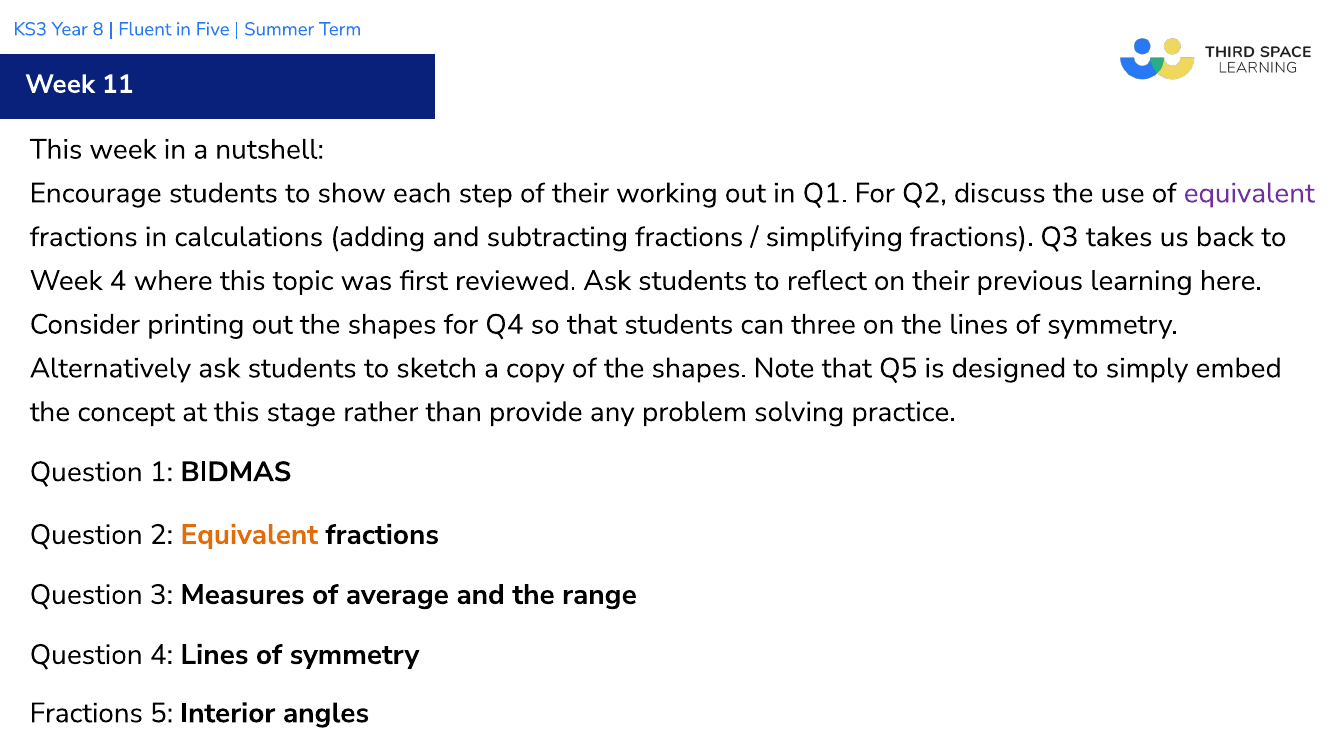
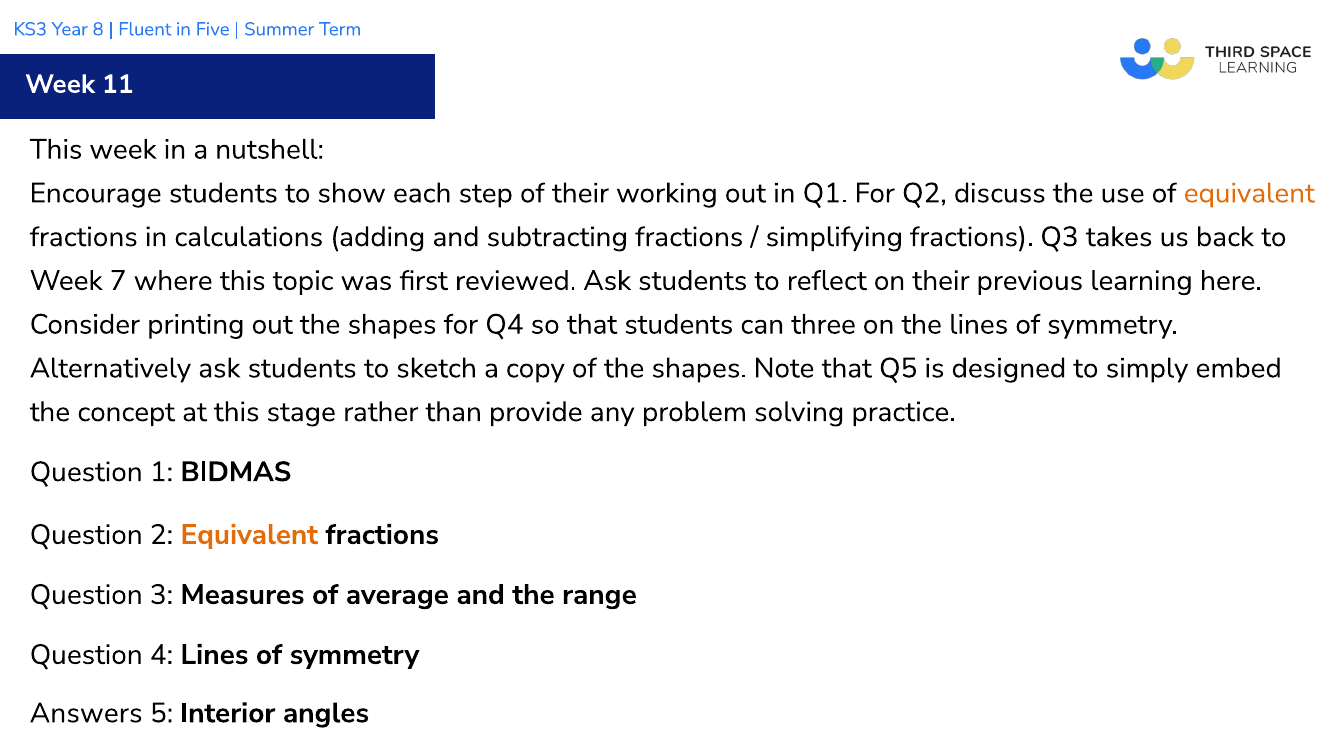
equivalent colour: purple -> orange (1249, 193)
Week 4: 4 -> 7 (118, 281)
Fractions: Fractions -> Answers (86, 713)
